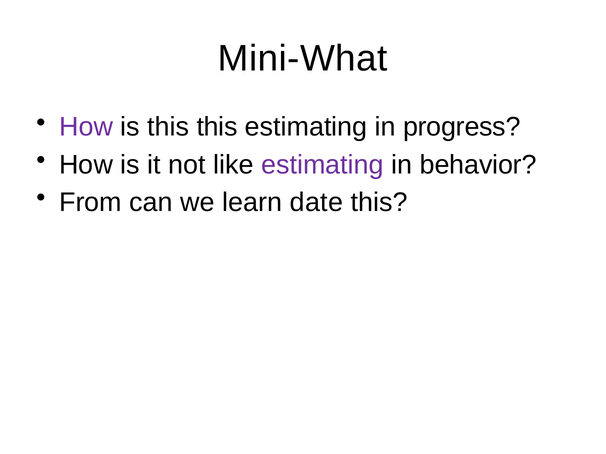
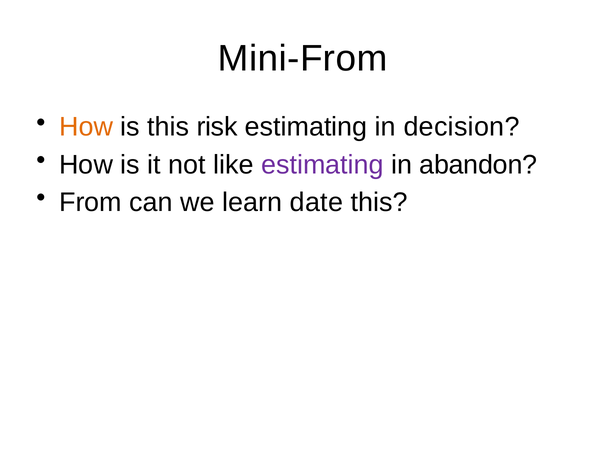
Mini-What: Mini-What -> Mini-From (303, 59)
How colour: purple -> orange (86, 127)
this this: this -> risk (217, 127)
progress: progress -> decision (462, 127)
behavior: behavior -> abandon (478, 165)
